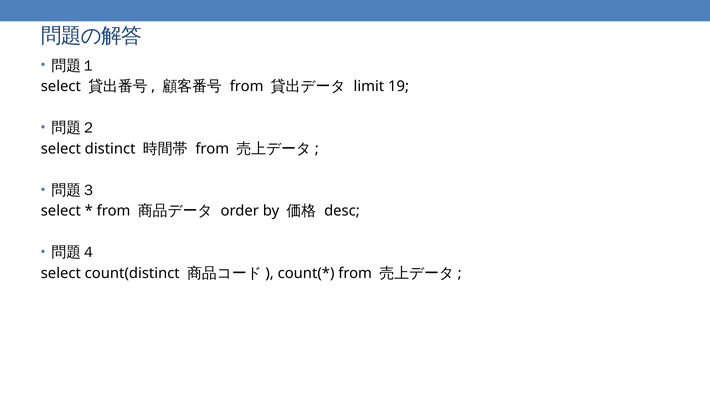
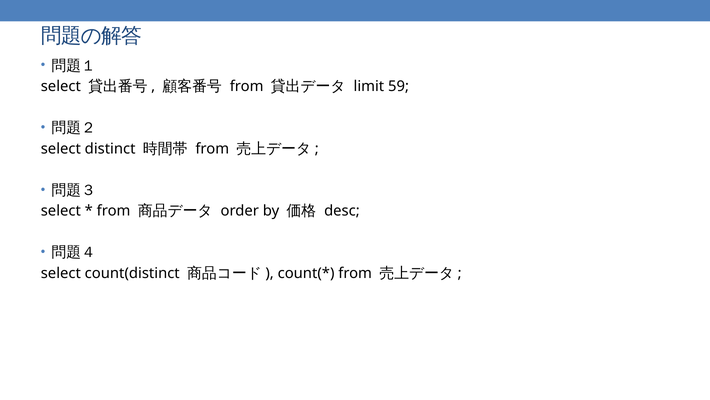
19: 19 -> 59 (399, 86)
